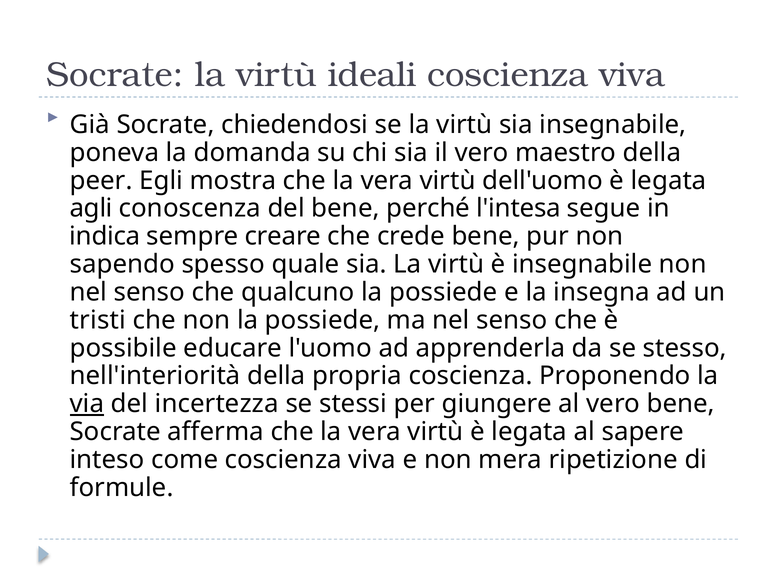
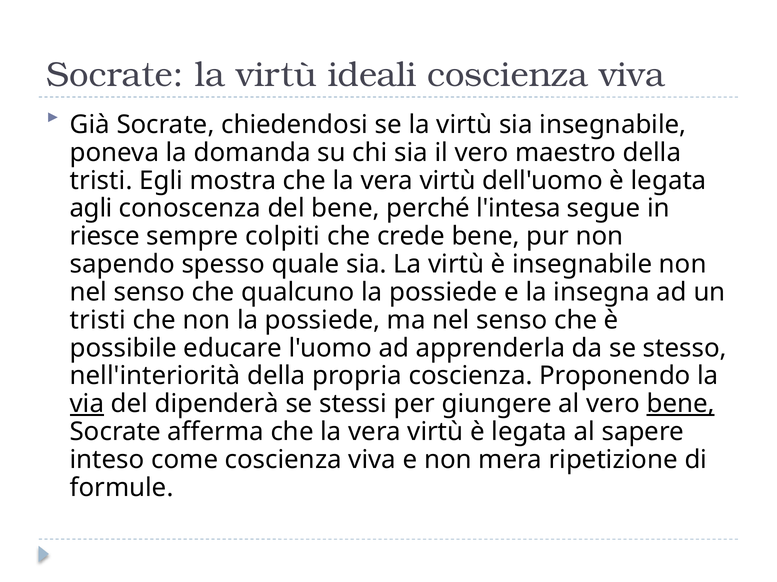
peer: peer -> tristi (101, 181)
indica: indica -> riesce (105, 237)
creare: creare -> colpiti (283, 237)
incertezza: incertezza -> dipenderà (217, 404)
bene underline: none -> present (681, 404)
